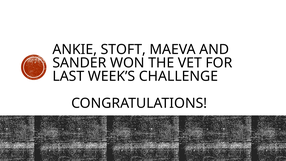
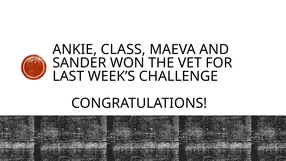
STOFT: STOFT -> CLASS (123, 49)
